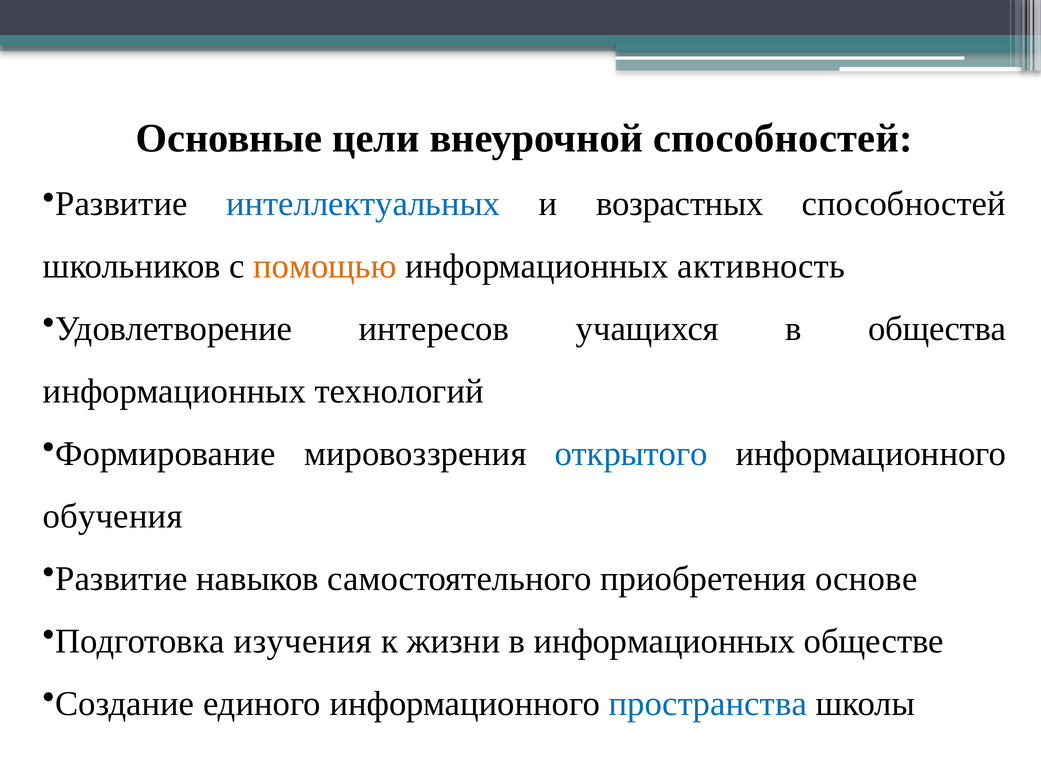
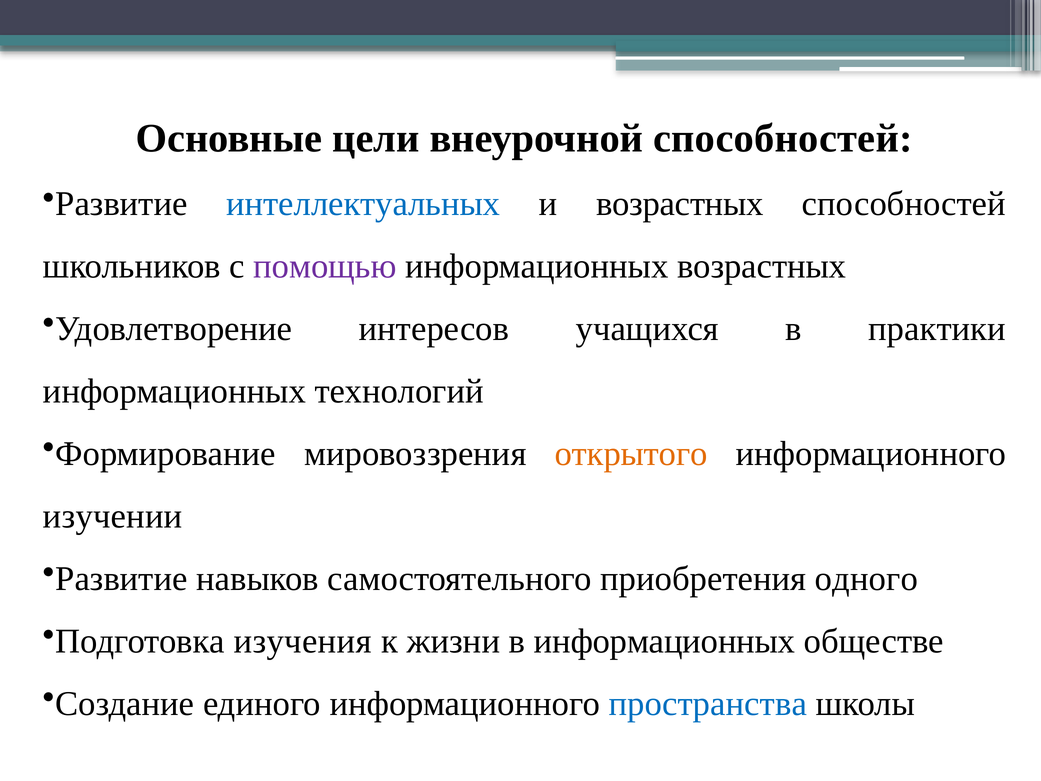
помощью colour: orange -> purple (325, 266)
информационных активность: активность -> возрастных (762, 266)
общества: общества -> практики (937, 329)
открытого colour: blue -> orange (631, 454)
обучения: обучения -> изучении (113, 516)
основе: основе -> одного (866, 578)
